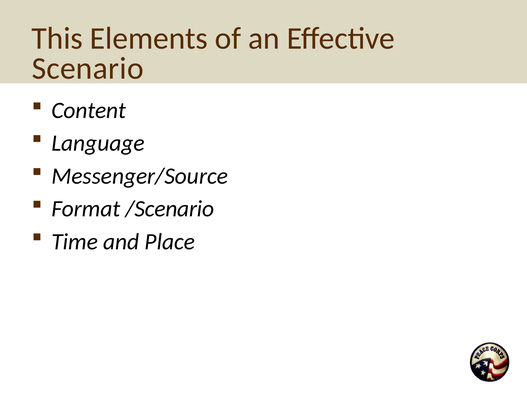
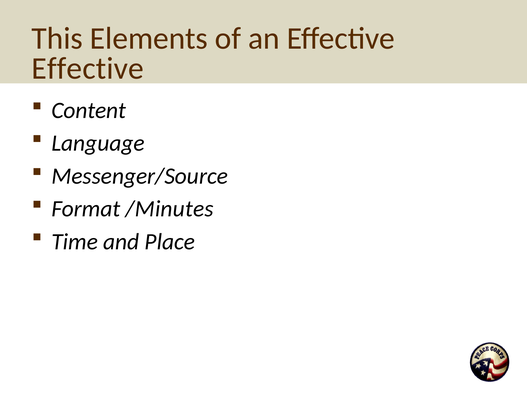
Scenario: Scenario -> Effective (88, 69)
/Scenario: /Scenario -> /Minutes (170, 209)
